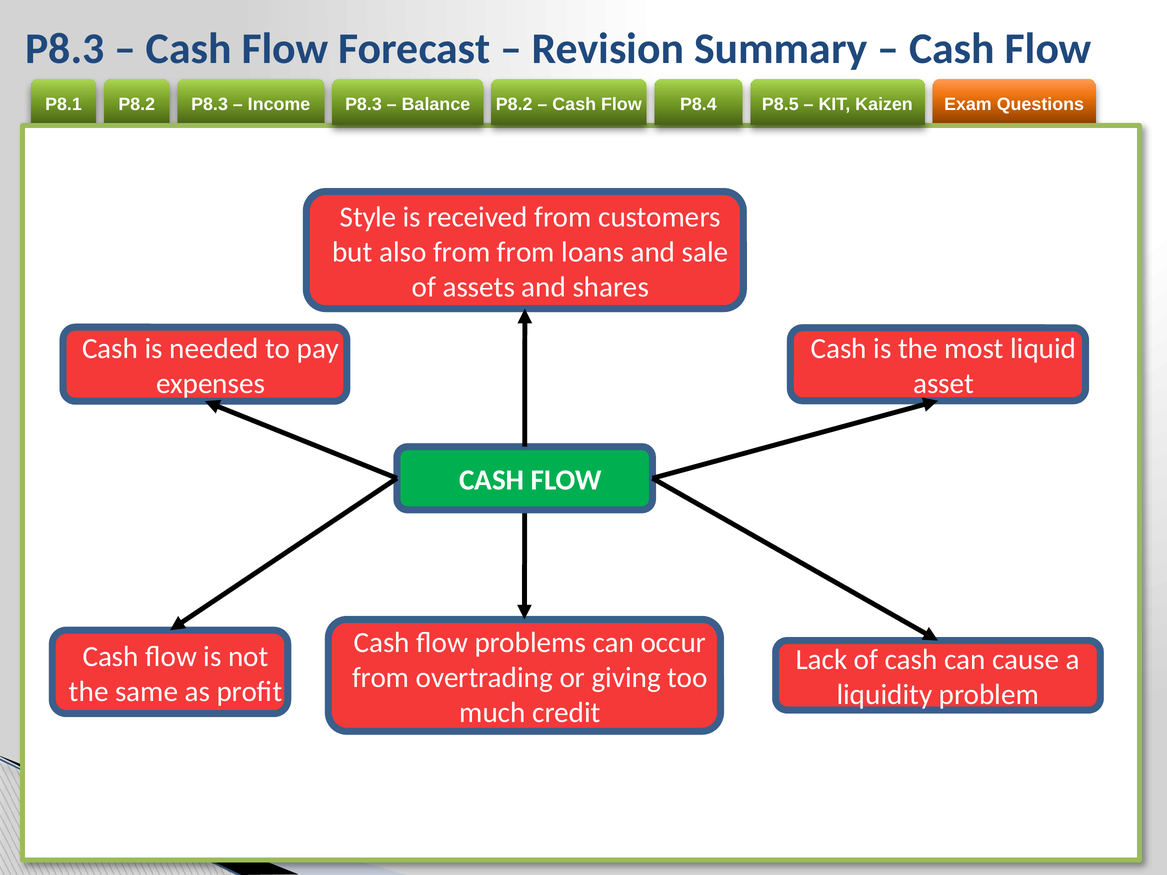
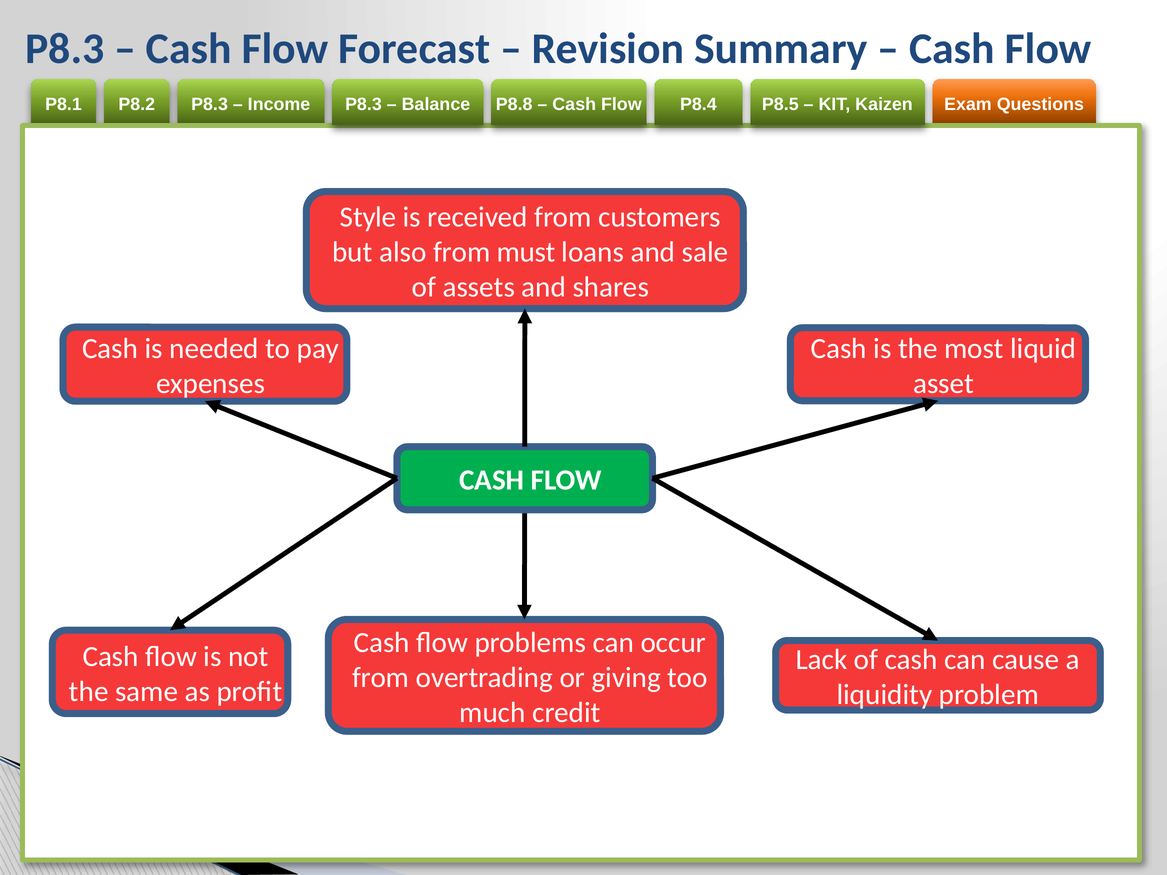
P8.2: P8.2 -> P8.8 (514, 104)
from from: from -> must (526, 252)
